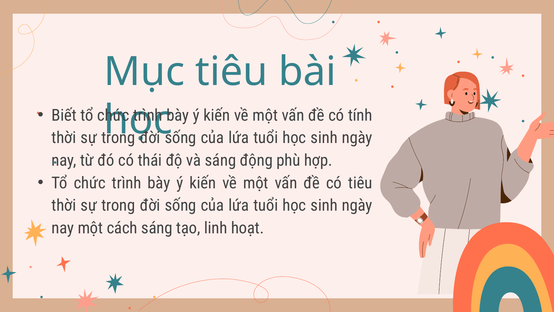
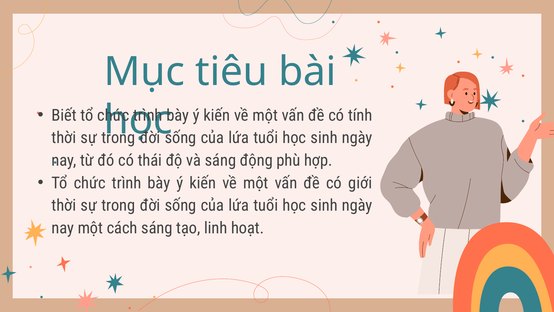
có tiêu: tiêu -> giới (360, 183)
